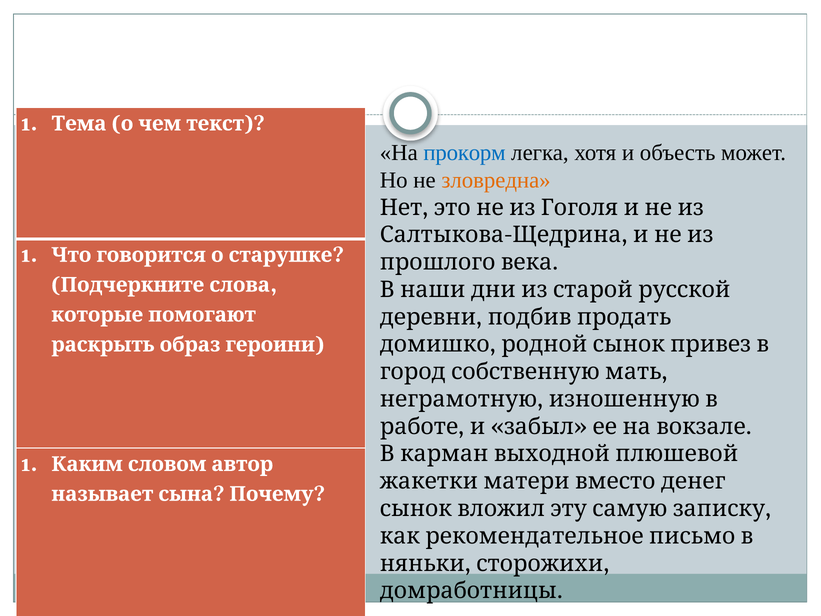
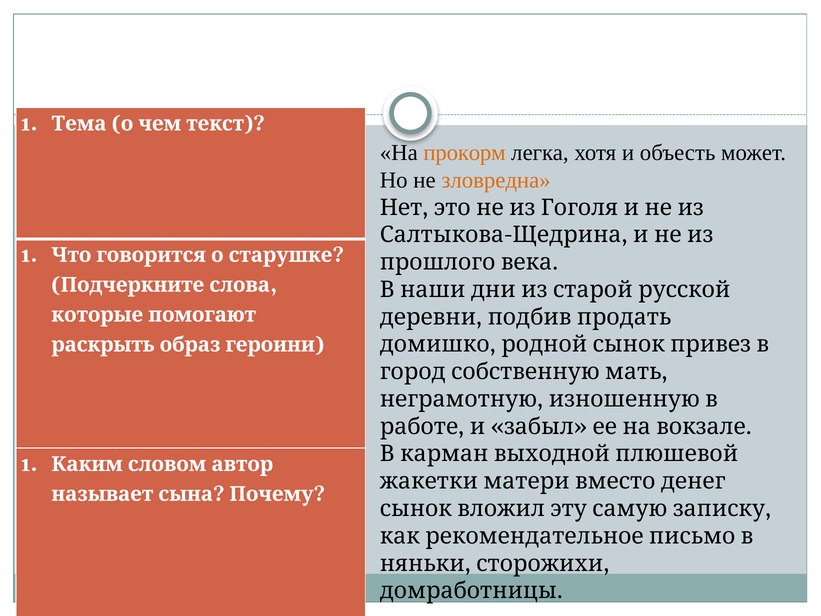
прокорм colour: blue -> orange (465, 153)
